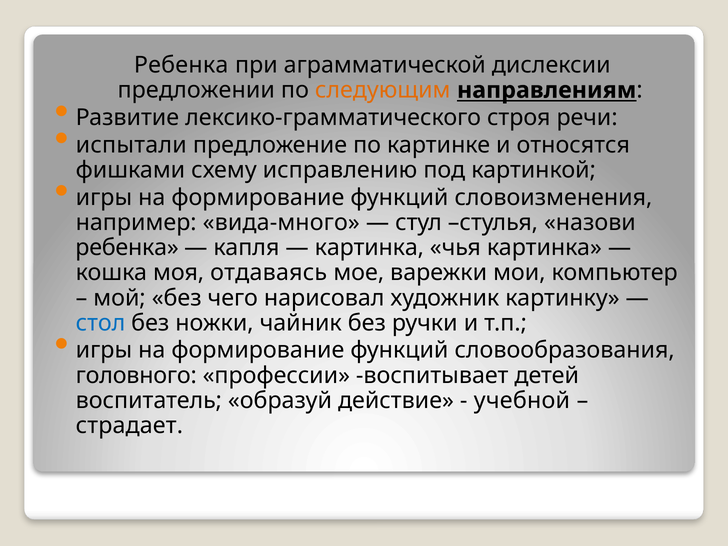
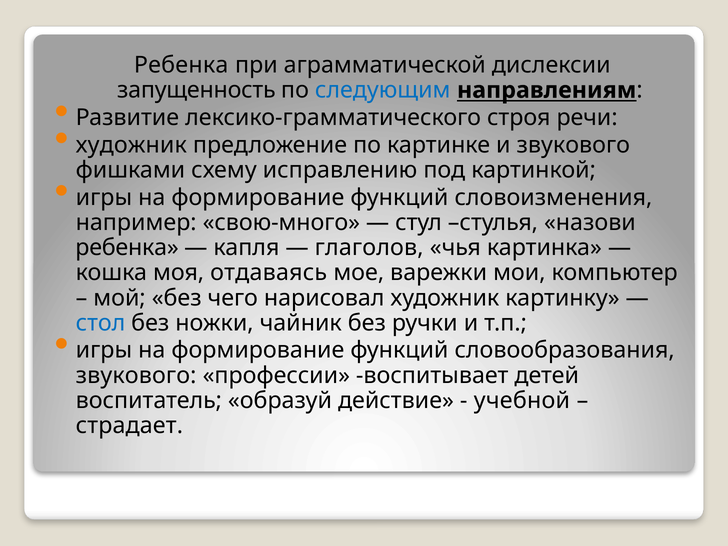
предложении: предложении -> запущенность (196, 90)
следующим colour: orange -> blue (383, 90)
испытали: испытали -> художник (131, 145)
и относятся: относятся -> звукового (573, 145)
вида-много: вида-много -> свою-много (281, 223)
картинка: картинка -> глаголов (369, 248)
головного: головного -> звукового (136, 375)
